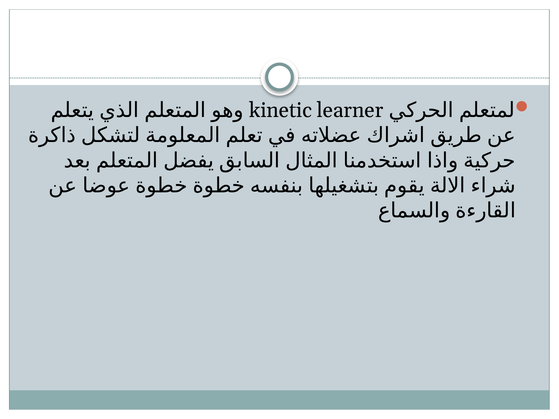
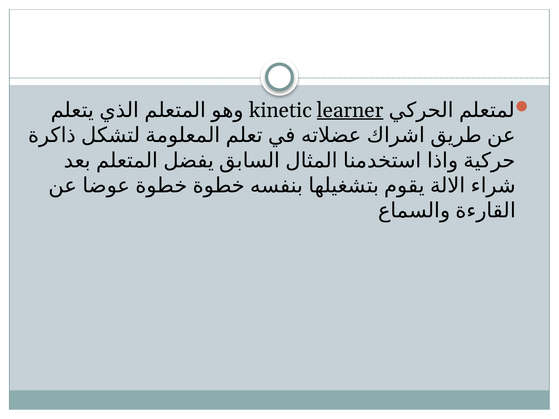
learner underline: none -> present (350, 110)
